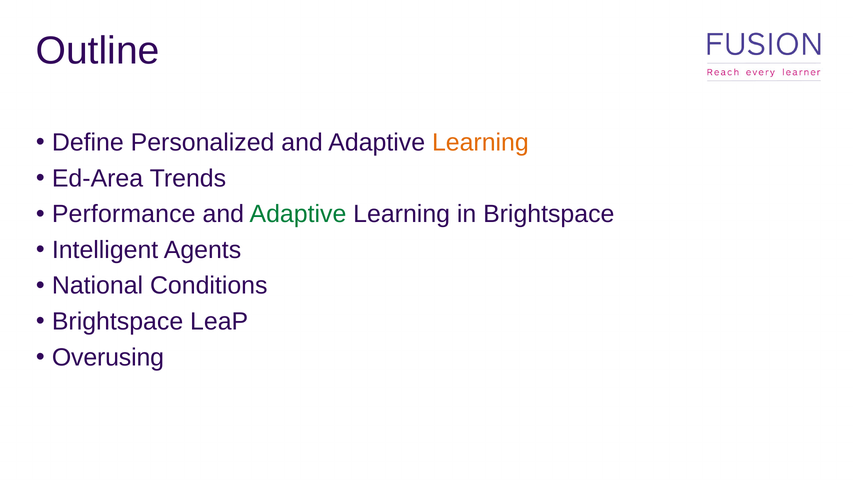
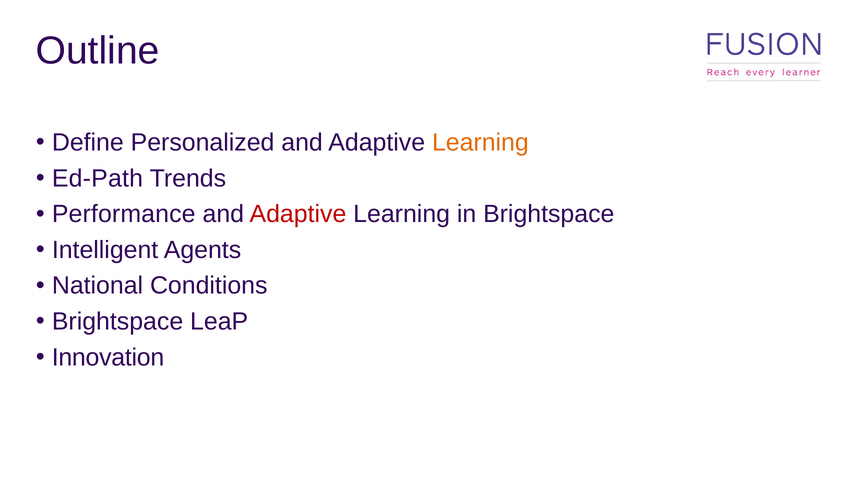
Ed-Area: Ed-Area -> Ed-Path (97, 178)
Adaptive colour: green -> red (298, 214)
Overusing: Overusing -> Innovation (108, 357)
